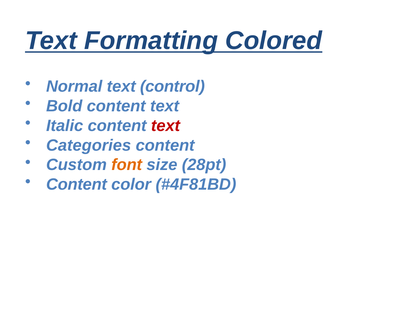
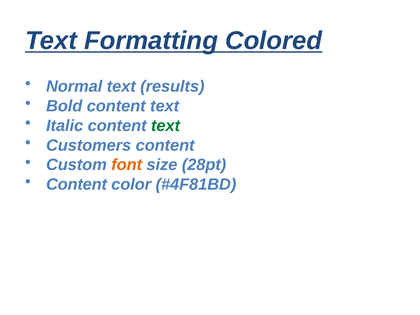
control: control -> results (172, 86)
text colour: red -> green (166, 126)
Categories: Categories -> Customers (89, 145)
